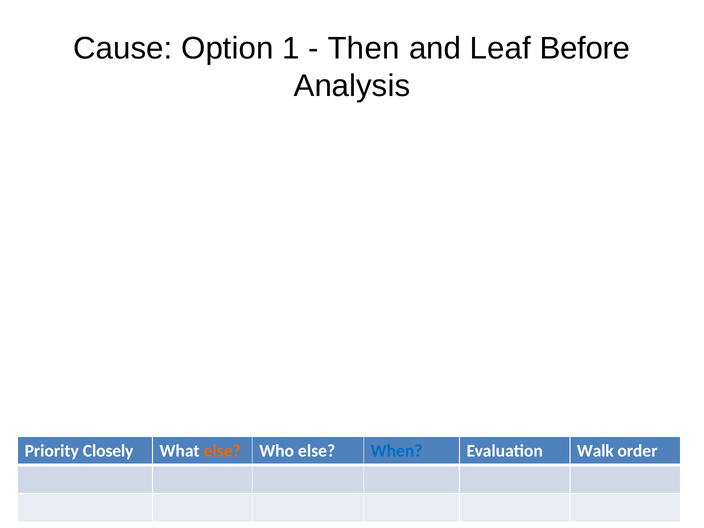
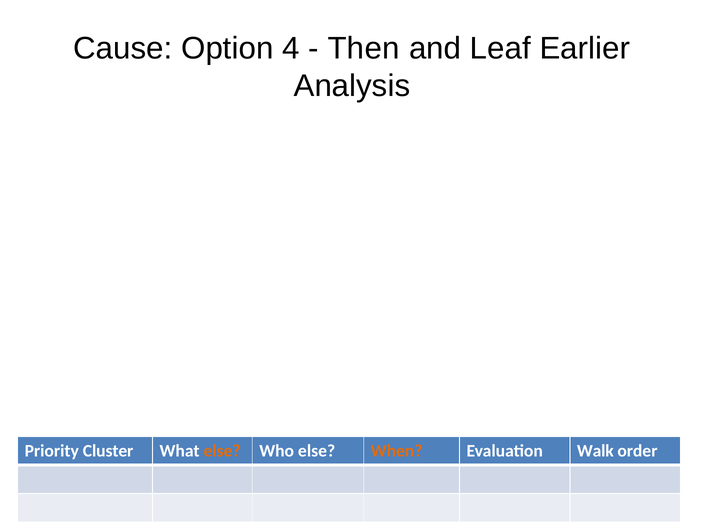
1: 1 -> 4 (291, 49)
Before: Before -> Earlier (585, 49)
Closely: Closely -> Cluster (108, 451)
When colour: blue -> orange (397, 451)
